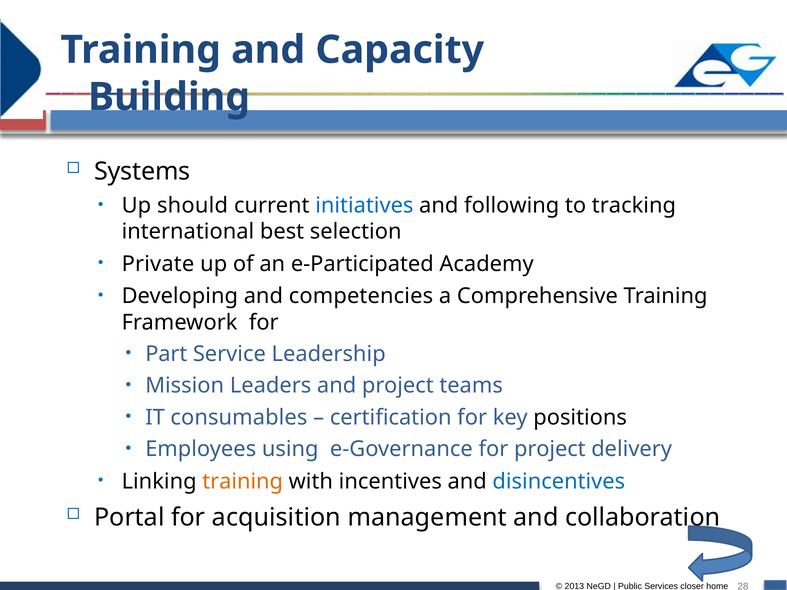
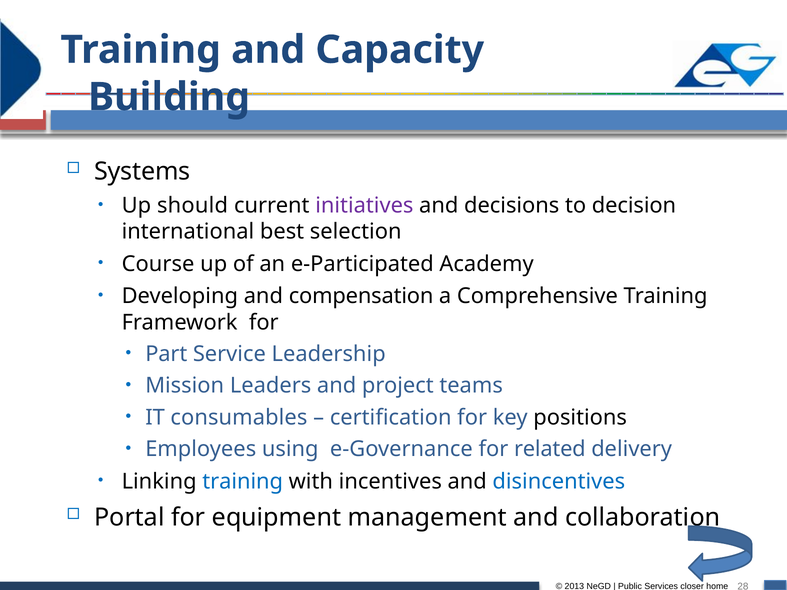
initiatives colour: blue -> purple (364, 206)
following: following -> decisions (512, 206)
tracking: tracking -> decision (634, 206)
Private: Private -> Course (158, 264)
competencies: competencies -> compensation (361, 296)
for project: project -> related (550, 449)
training colour: orange -> blue (243, 482)
acquisition: acquisition -> equipment (276, 518)
